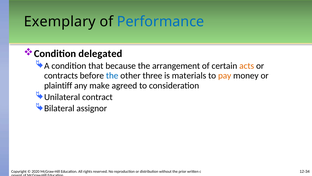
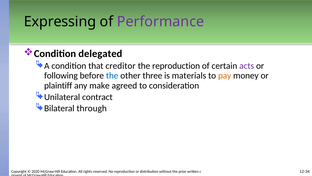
Exemplary: Exemplary -> Expressing (60, 22)
Performance colour: blue -> purple (161, 22)
because: because -> creditor (121, 66)
the arrangement: arrangement -> reproduction (176, 66)
acts colour: orange -> purple (247, 66)
contracts: contracts -> following (61, 75)
assignor: assignor -> through (92, 108)
